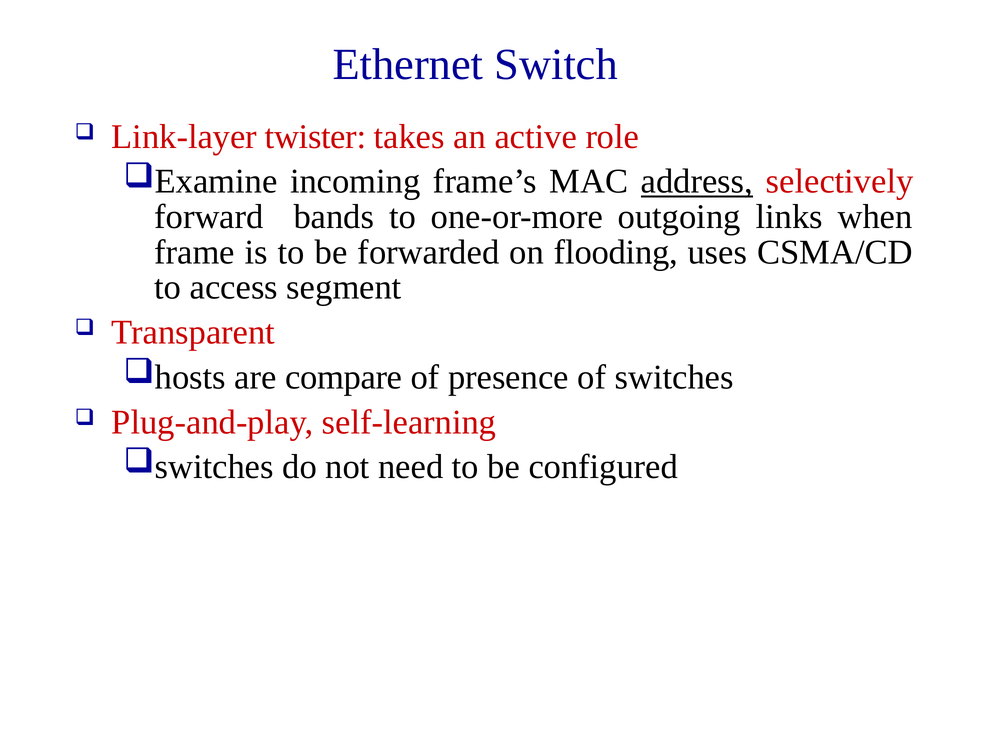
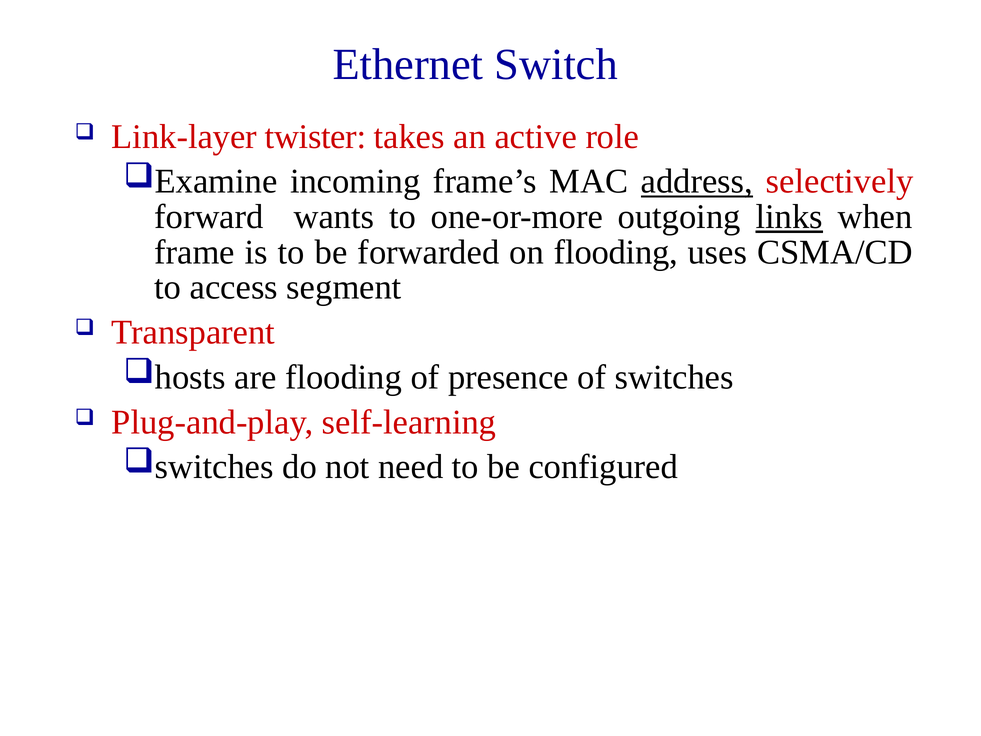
bands: bands -> wants (334, 217)
links underline: none -> present (789, 217)
are compare: compare -> flooding (344, 377)
